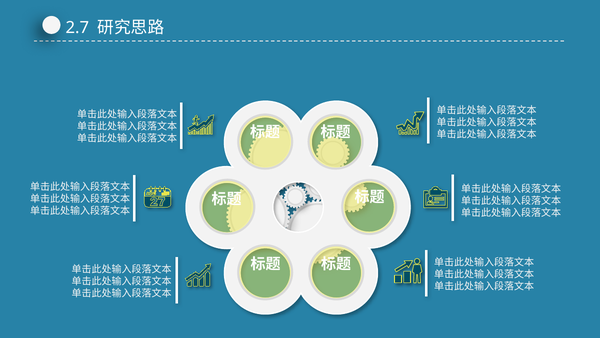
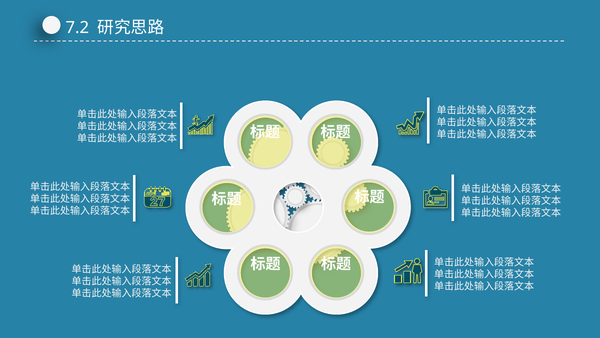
2.7: 2.7 -> 7.2 (77, 28)
